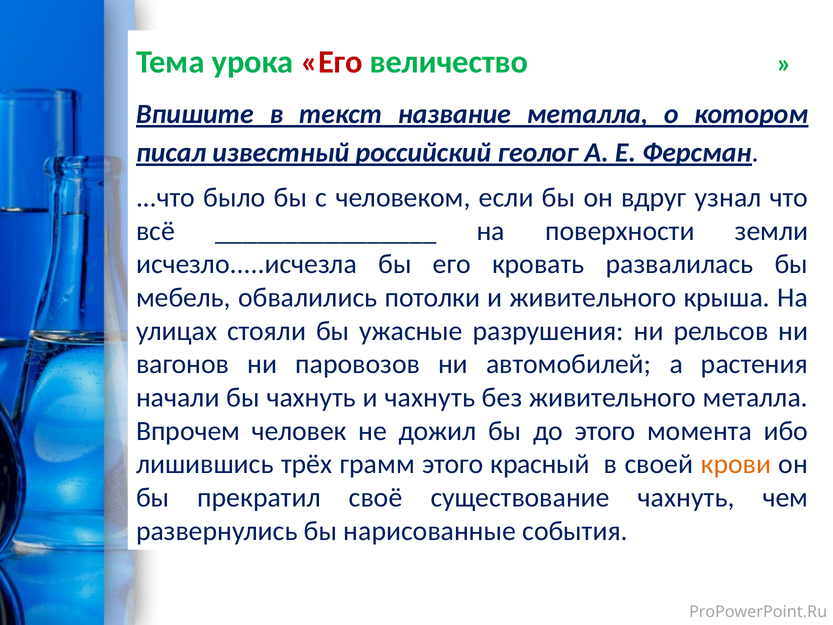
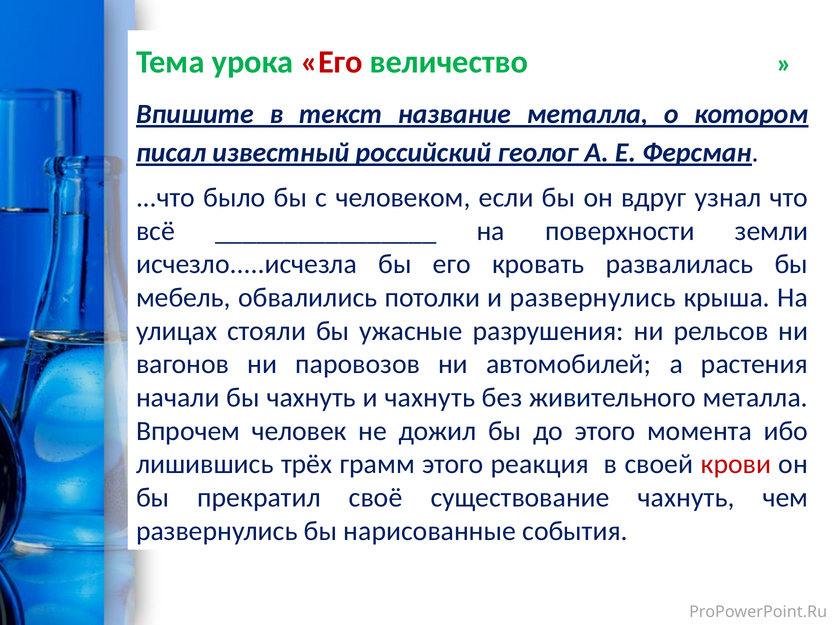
и живительного: живительного -> развернулись (593, 297)
красный: красный -> реакция (540, 464)
крови colour: orange -> red (736, 464)
